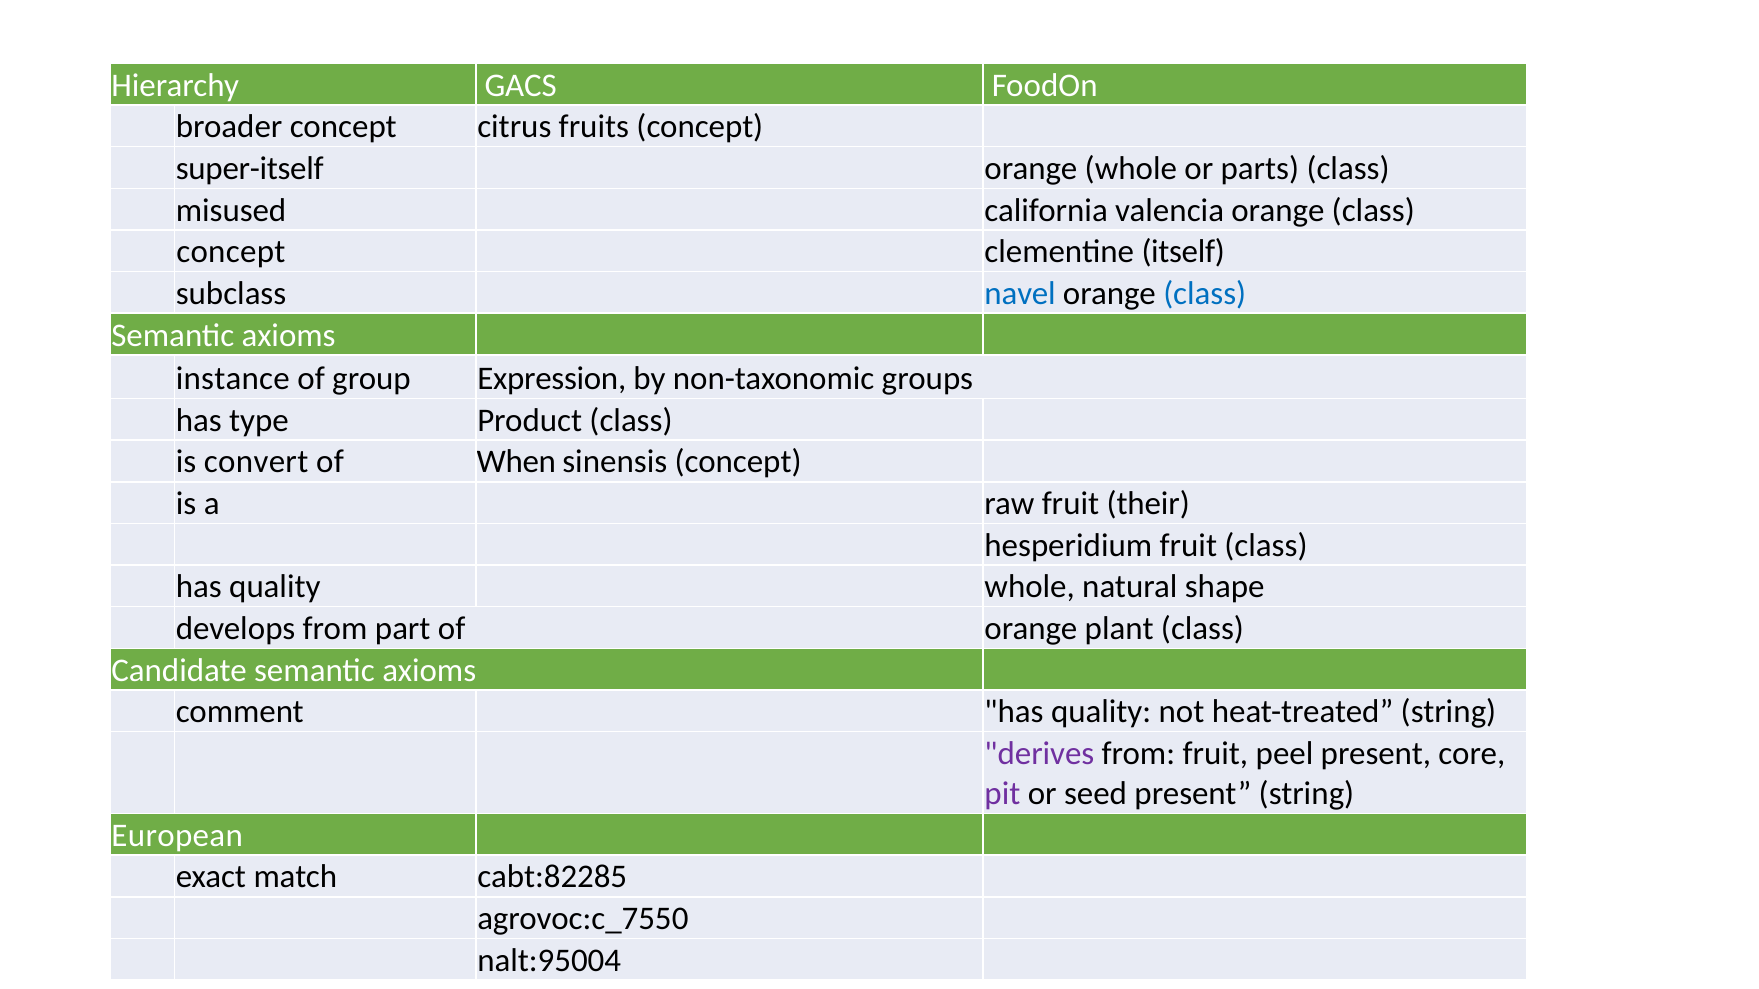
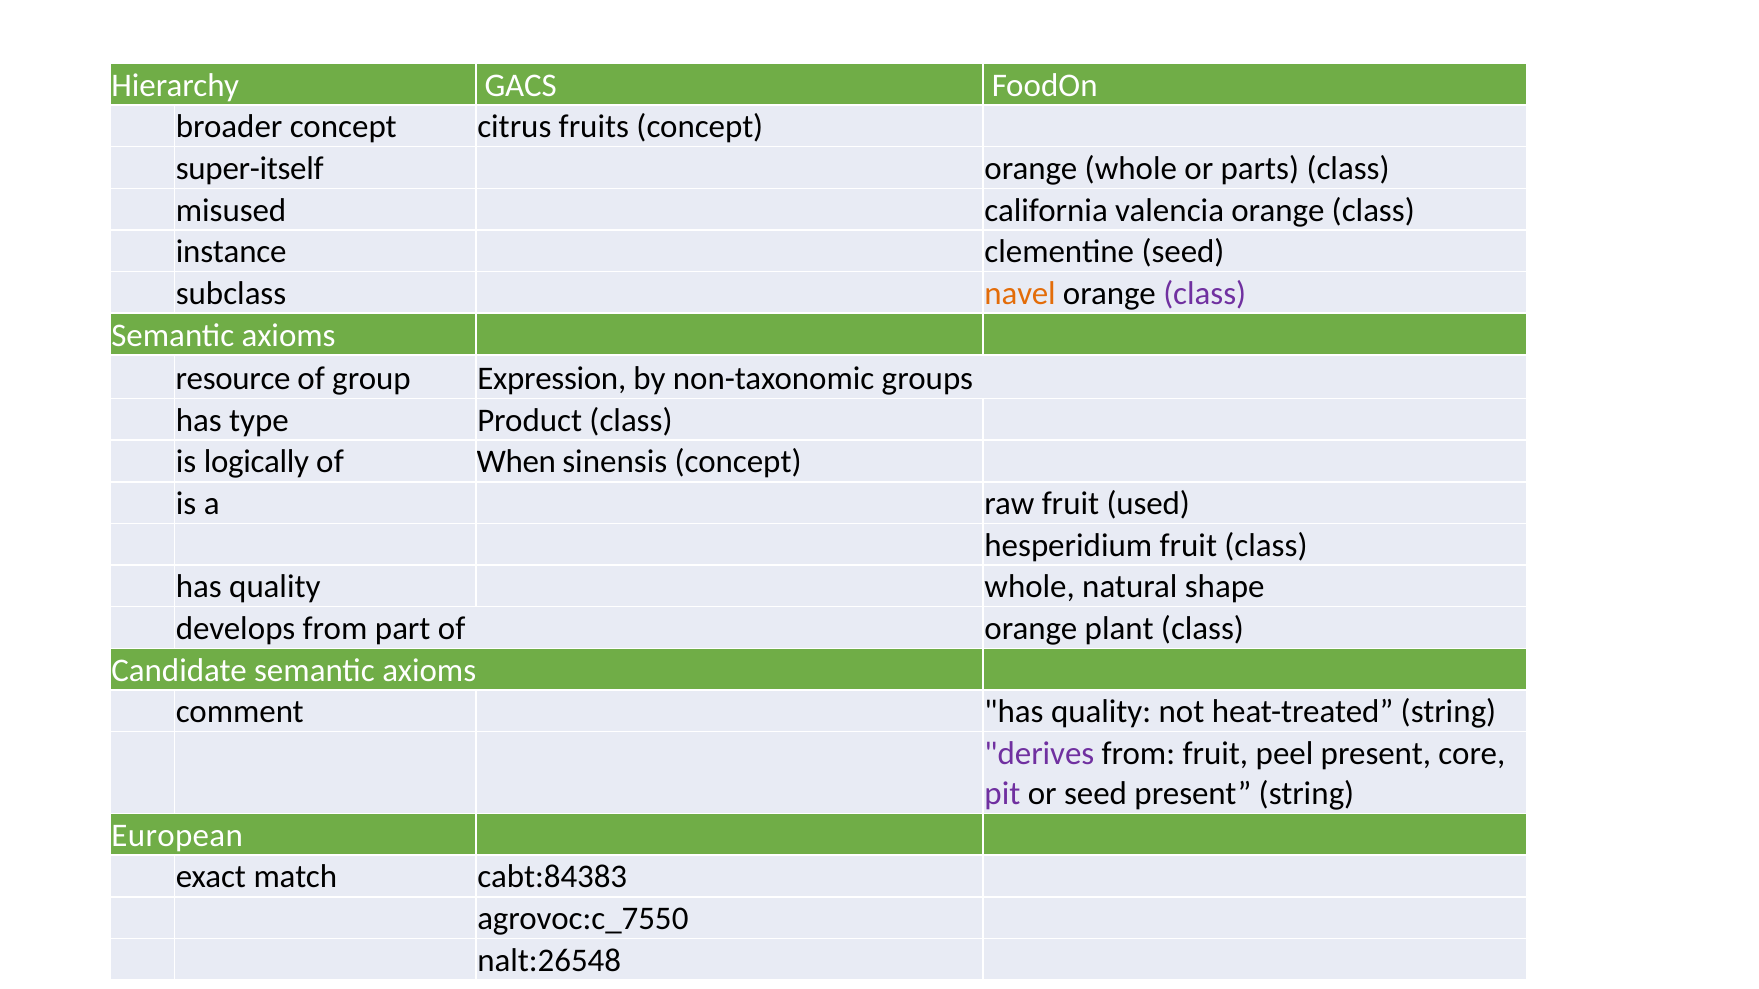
concept: concept -> instance (231, 252)
clementine itself: itself -> seed (1183, 252)
navel colour: blue -> orange (1020, 294)
class colour: blue -> purple (1205, 294)
instance: instance -> resource (233, 379)
convert: convert -> logically (256, 462)
their: their -> used (1148, 504)
cabt:82285: cabt:82285 -> cabt:84383 (552, 877)
nalt:95004: nalt:95004 -> nalt:26548 (549, 961)
